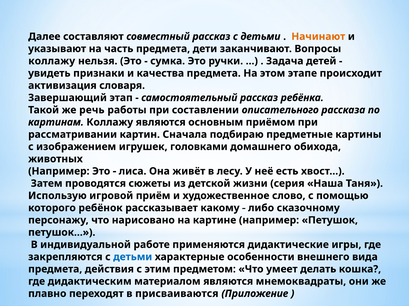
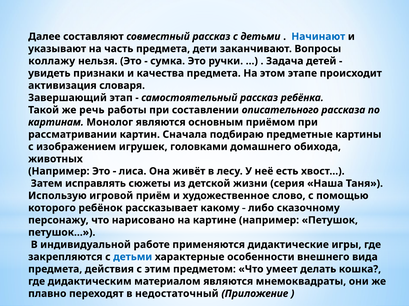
Начинают colour: orange -> blue (318, 37)
картинам Коллажу: Коллажу -> Монолог (110, 122)
проводятся: проводятся -> исправлять (96, 184)
присваиваются: присваиваются -> недостаточный (177, 294)
